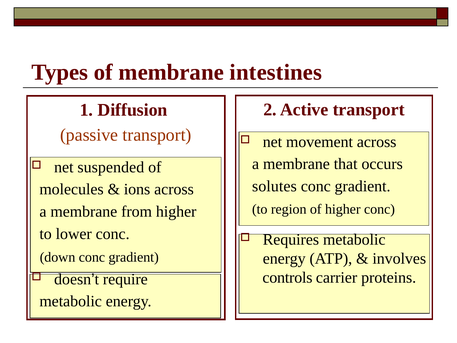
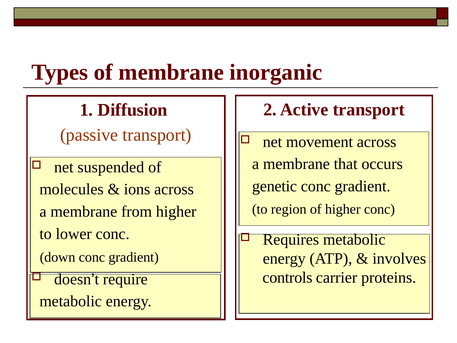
intestines: intestines -> inorganic (276, 72)
solutes: solutes -> genetic (275, 186)
